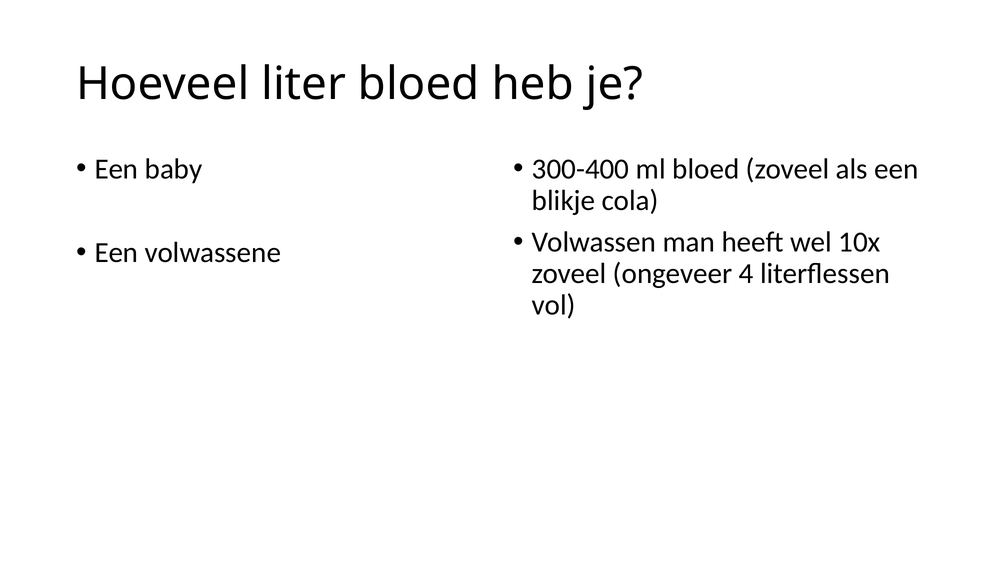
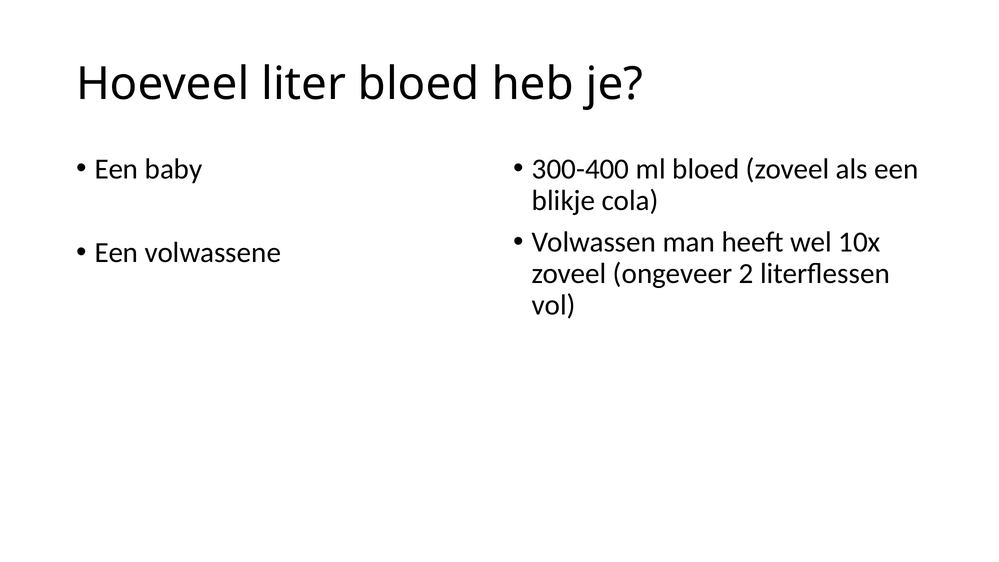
4: 4 -> 2 (746, 274)
